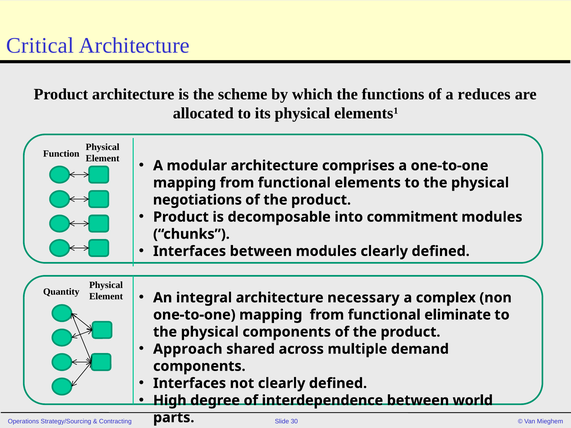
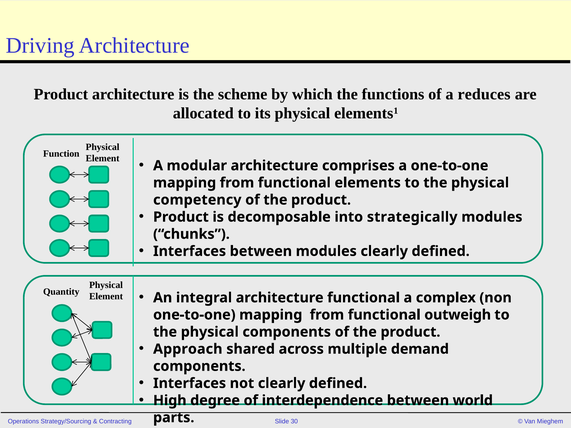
Critical: Critical -> Driving (40, 45)
negotiations: negotiations -> competency (197, 200)
commitment: commitment -> strategically (412, 217)
architecture necessary: necessary -> functional (364, 298)
eliminate: eliminate -> outweigh (458, 315)
